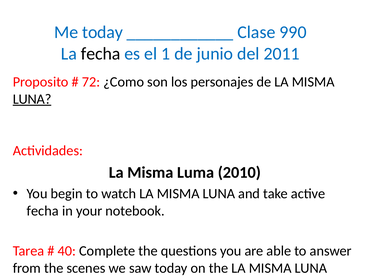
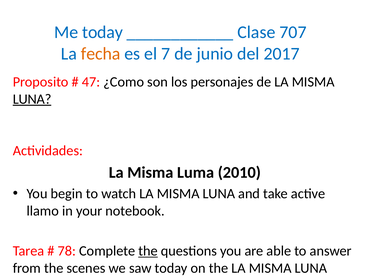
990: 990 -> 707 (293, 32)
fecha colour: black -> orange (101, 54)
1: 1 -> 7 (166, 54)
2011: 2011 -> 2017 (282, 54)
72: 72 -> 47 (91, 82)
fecha: fecha -> llamo (43, 210)
40: 40 -> 78 (67, 250)
the underline: none -> present (148, 250)
